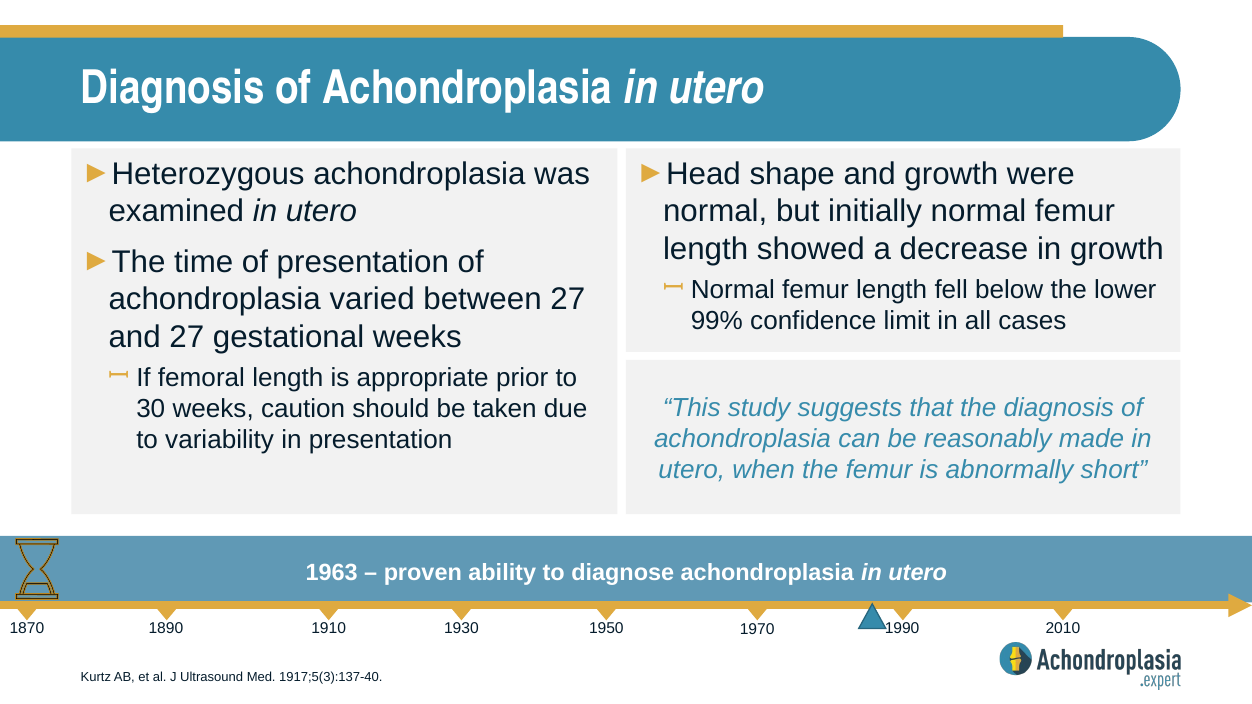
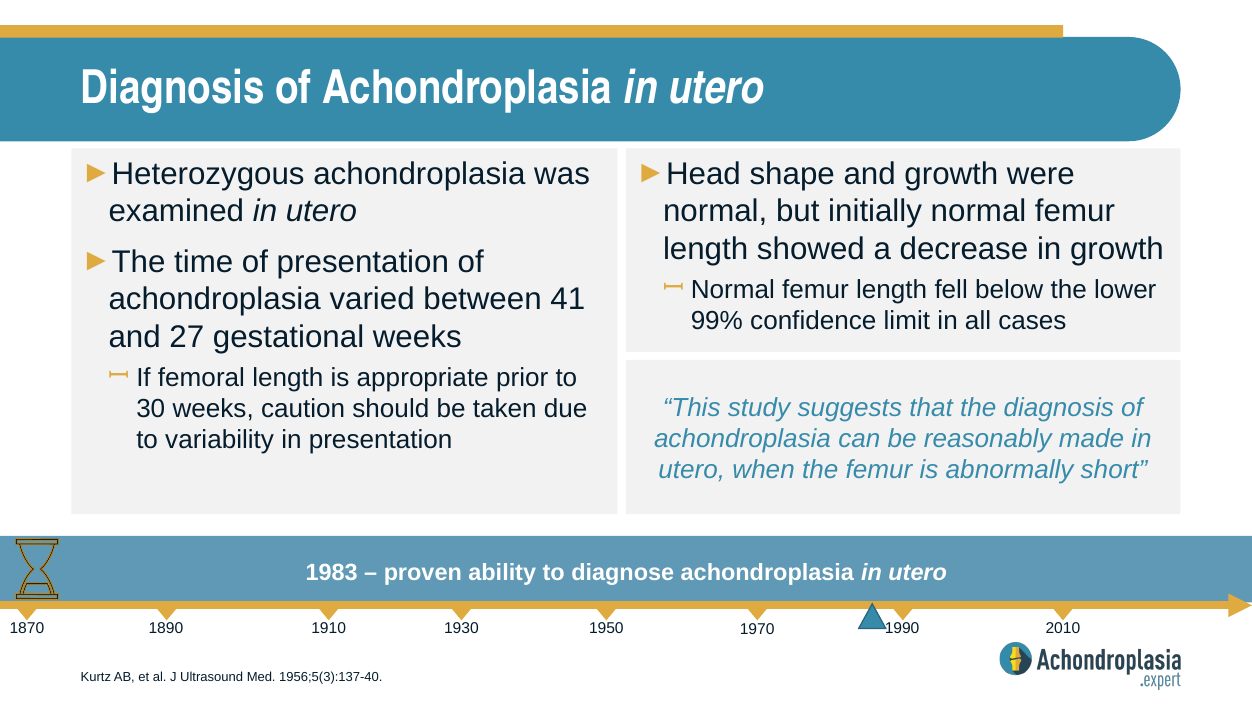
between 27: 27 -> 41 (568, 300)
1963: 1963 -> 1983 (332, 573)
1917;5(3):137-40: 1917;5(3):137-40 -> 1956;5(3):137-40 (331, 678)
